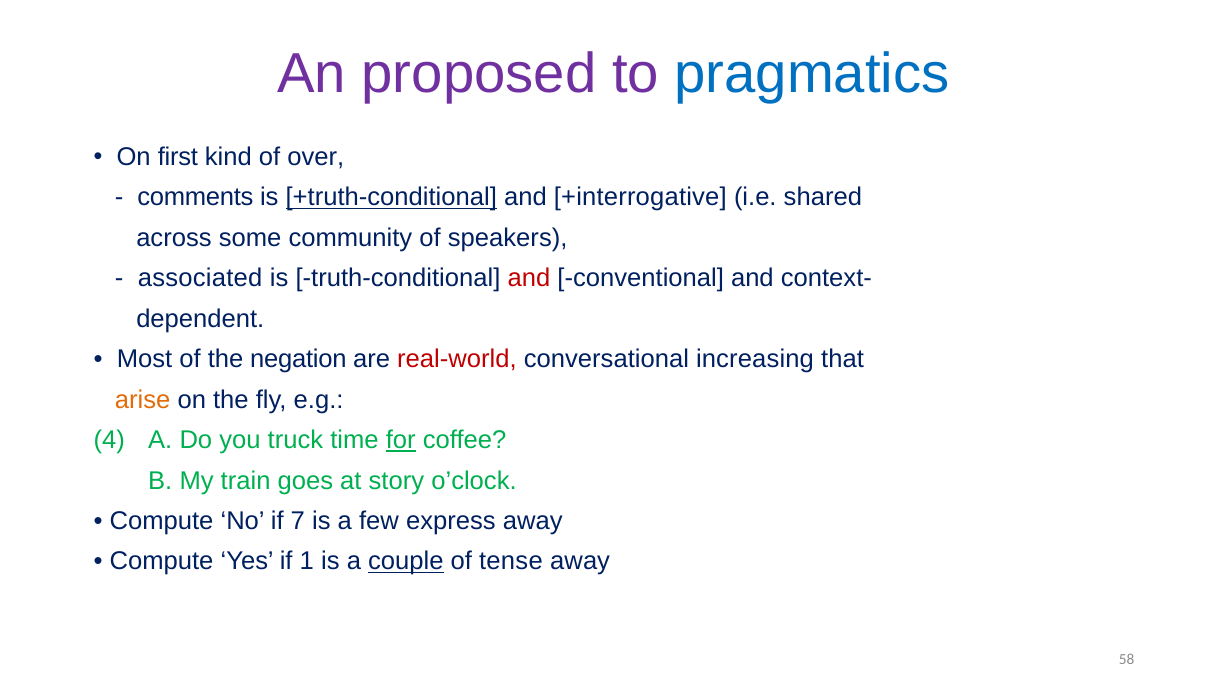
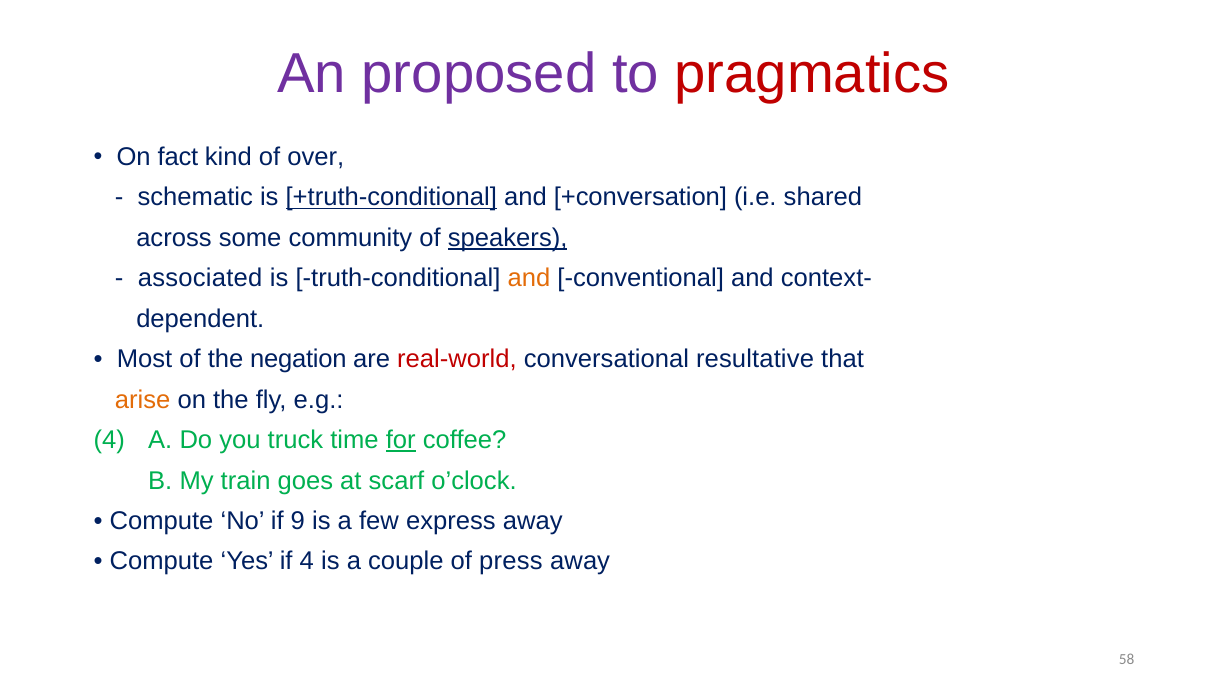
pragmatics colour: blue -> red (812, 74)
first: first -> fact (178, 157)
comments: comments -> schematic (195, 197)
+interrogative: +interrogative -> +conversation (640, 197)
speakers underline: none -> present (508, 238)
and colour: red -> orange (529, 278)
increasing: increasing -> resultative (755, 359)
story: story -> scarf (396, 480)
7: 7 -> 9 (298, 521)
if 1: 1 -> 4 (307, 561)
couple underline: present -> none (406, 561)
tense: tense -> press (511, 561)
